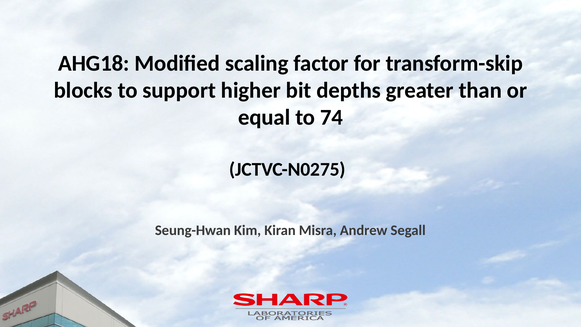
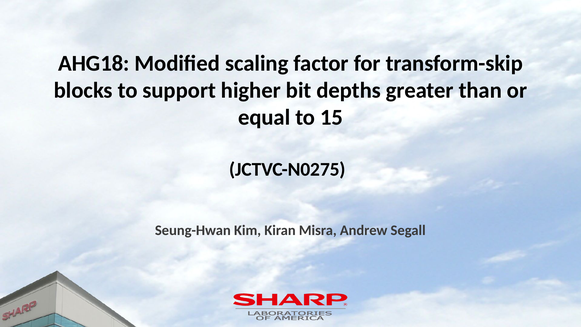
74: 74 -> 15 (332, 117)
